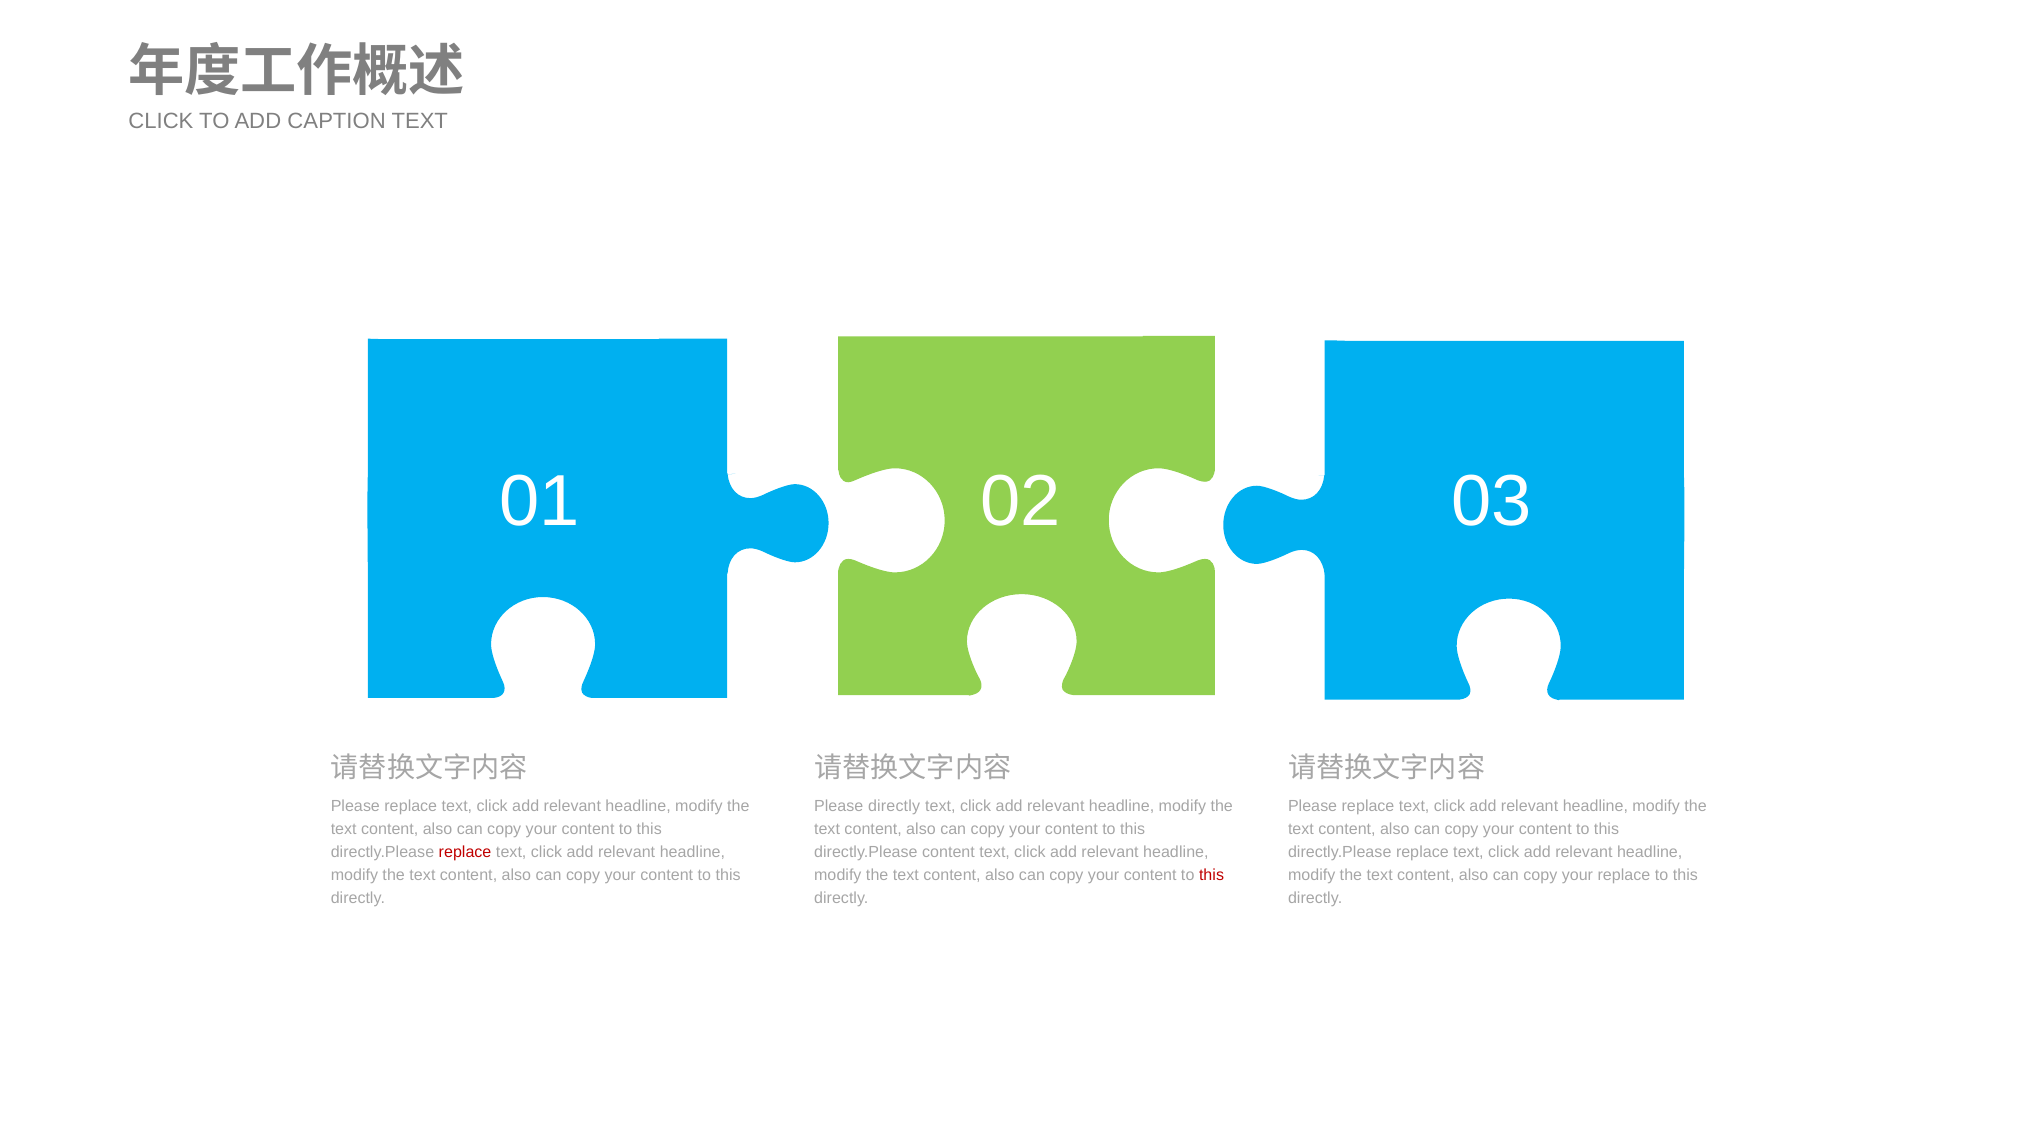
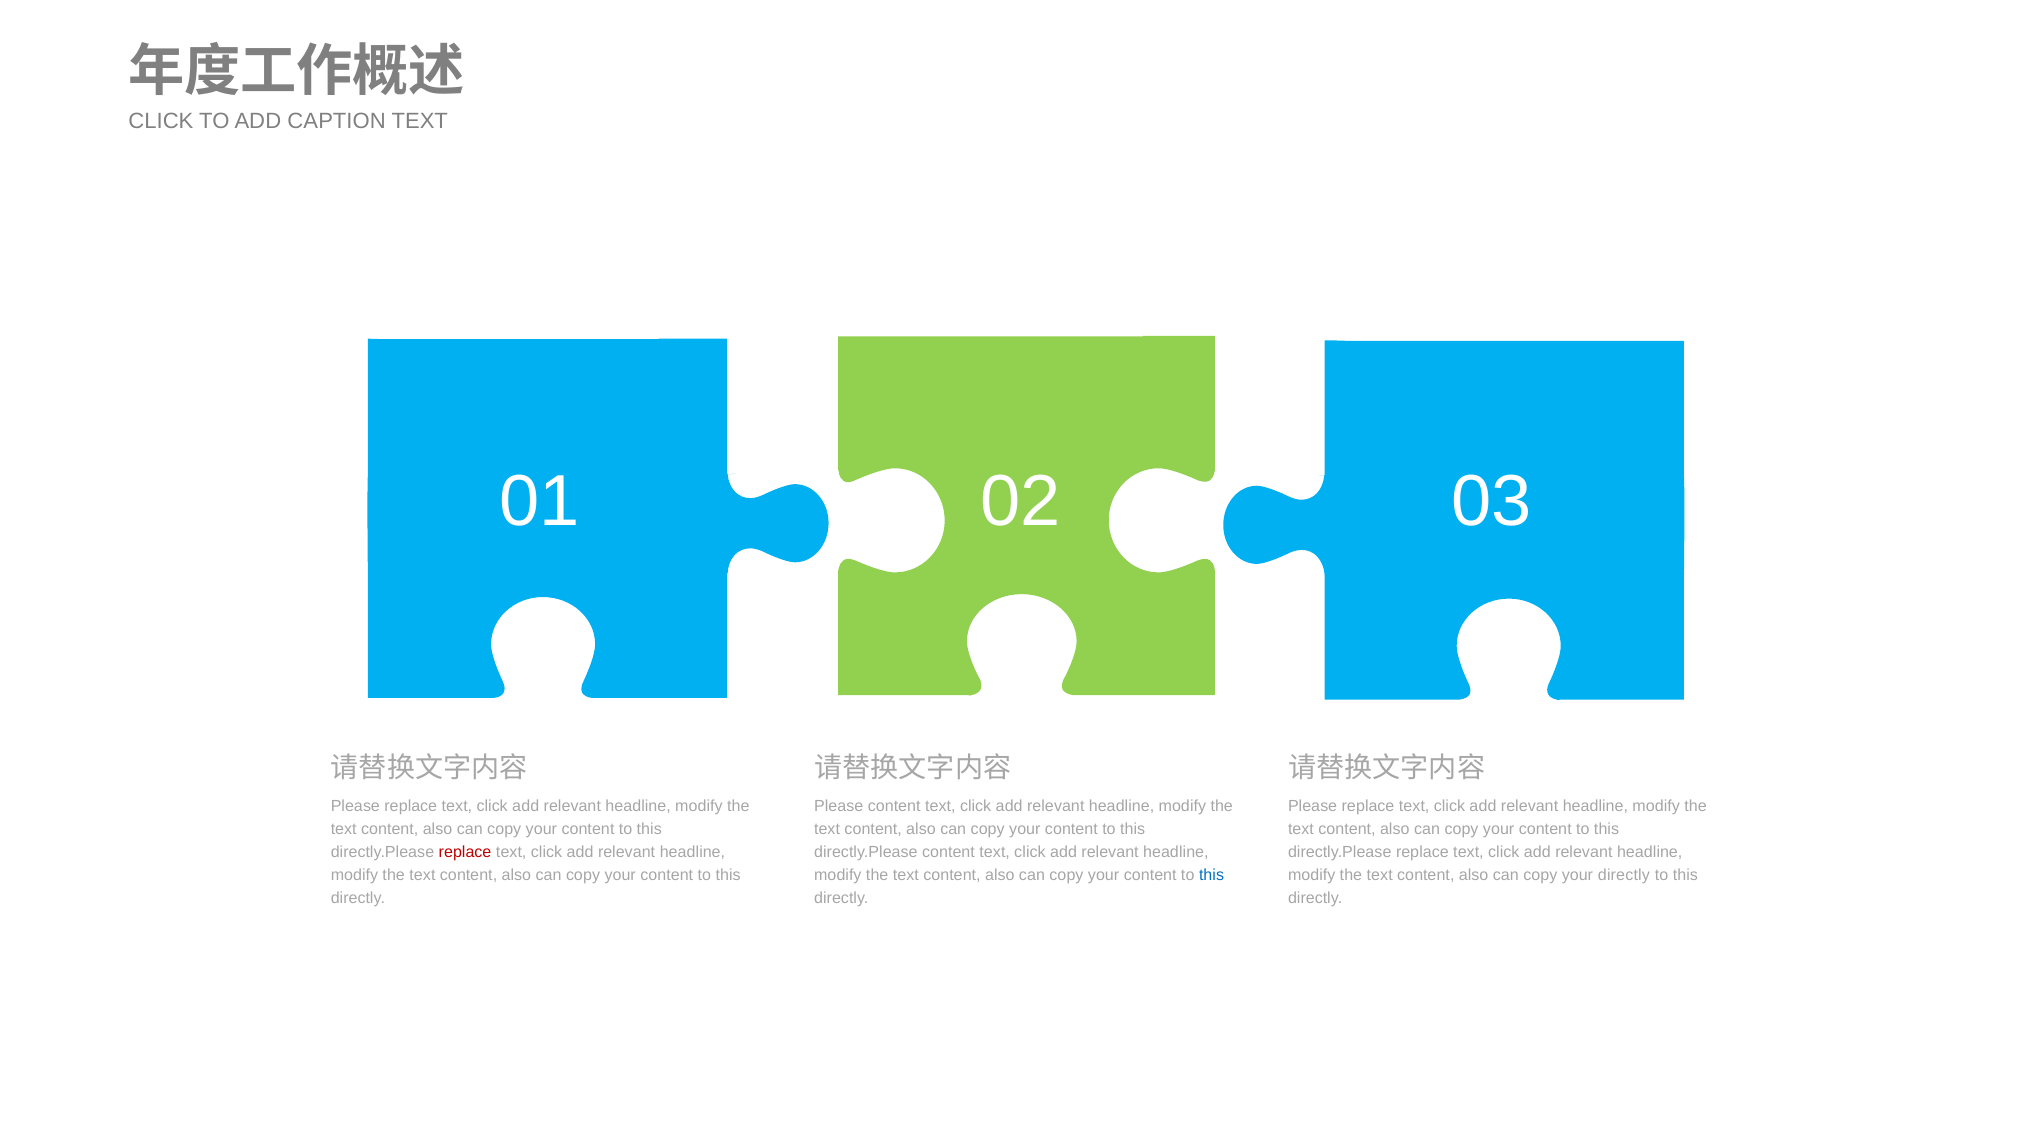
Please directly: directly -> content (894, 806)
this colour: red -> blue (1212, 875)
your replace: replace -> directly (1624, 875)
